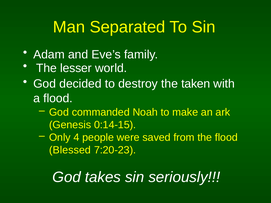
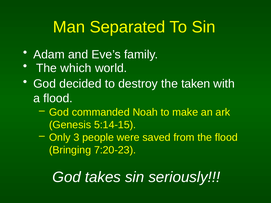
lesser: lesser -> which (76, 68)
0:14-15: 0:14-15 -> 5:14-15 (115, 125)
4: 4 -> 3 (76, 138)
Blessed: Blessed -> Bringing (70, 150)
